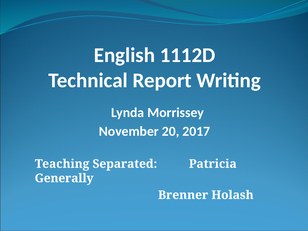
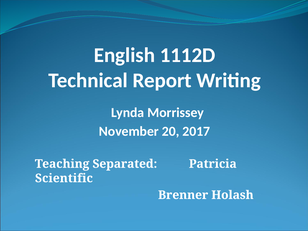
Generally: Generally -> Scientific (64, 178)
